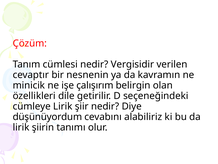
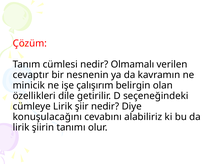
Vergisidir: Vergisidir -> Olmamalı (132, 64)
düşünüyordum: düşünüyordum -> konuşulacağını (47, 117)
